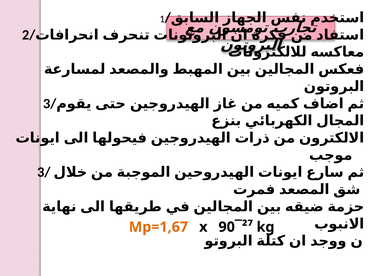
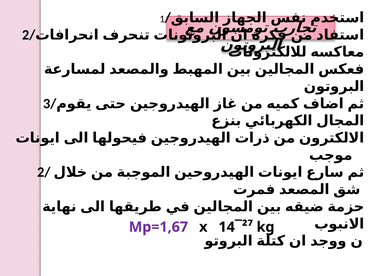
3/: 3/ -> 2/ (44, 172)
Mp=1,67 colour: orange -> purple (158, 227)
90¯²⁷: 90¯²⁷ -> 14¯²⁷ (236, 227)
